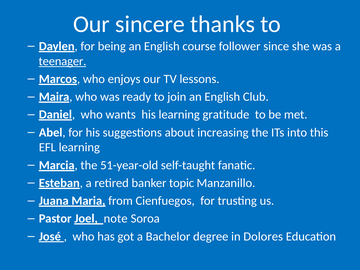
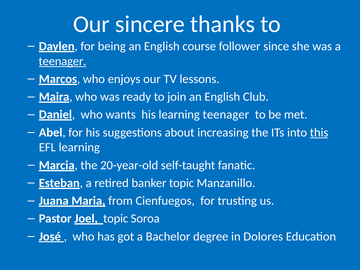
learning gratitude: gratitude -> teenager (226, 115)
this underline: none -> present (319, 132)
51-year-old: 51-year-old -> 20-year-old (129, 165)
Joel note: note -> topic (116, 219)
